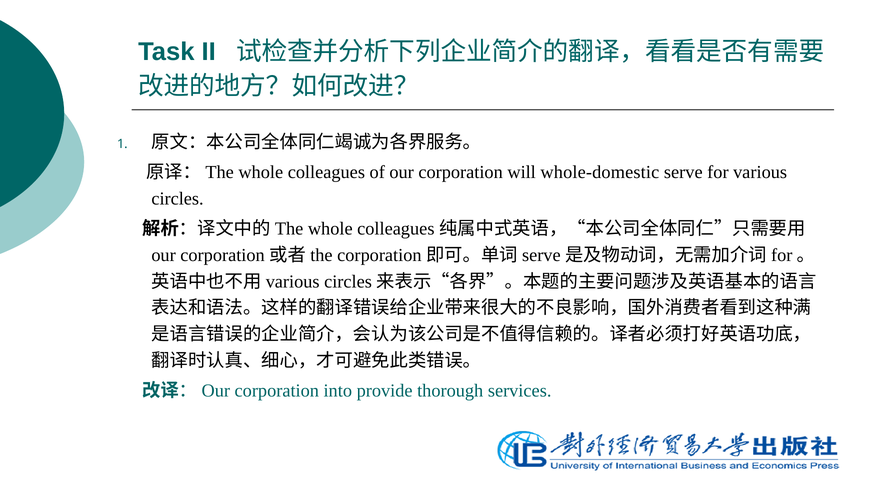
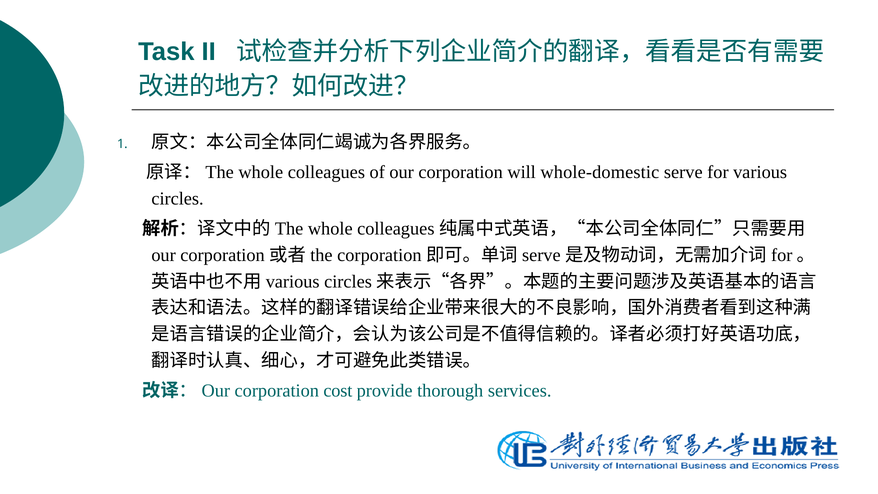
into: into -> cost (338, 390)
